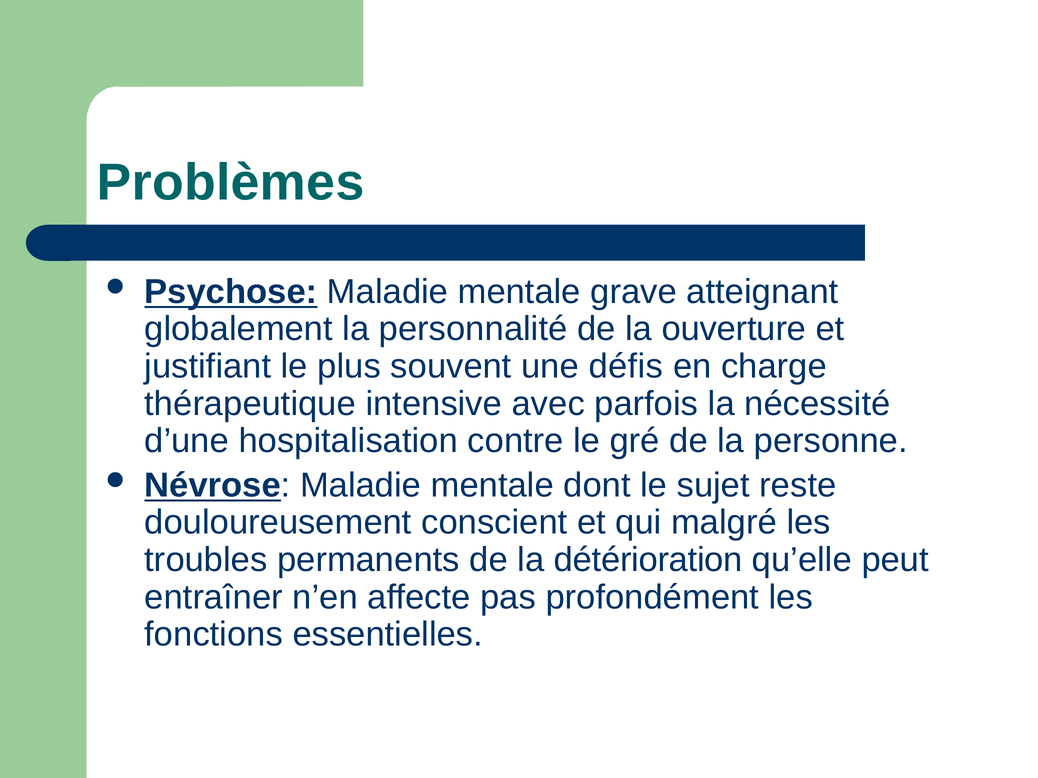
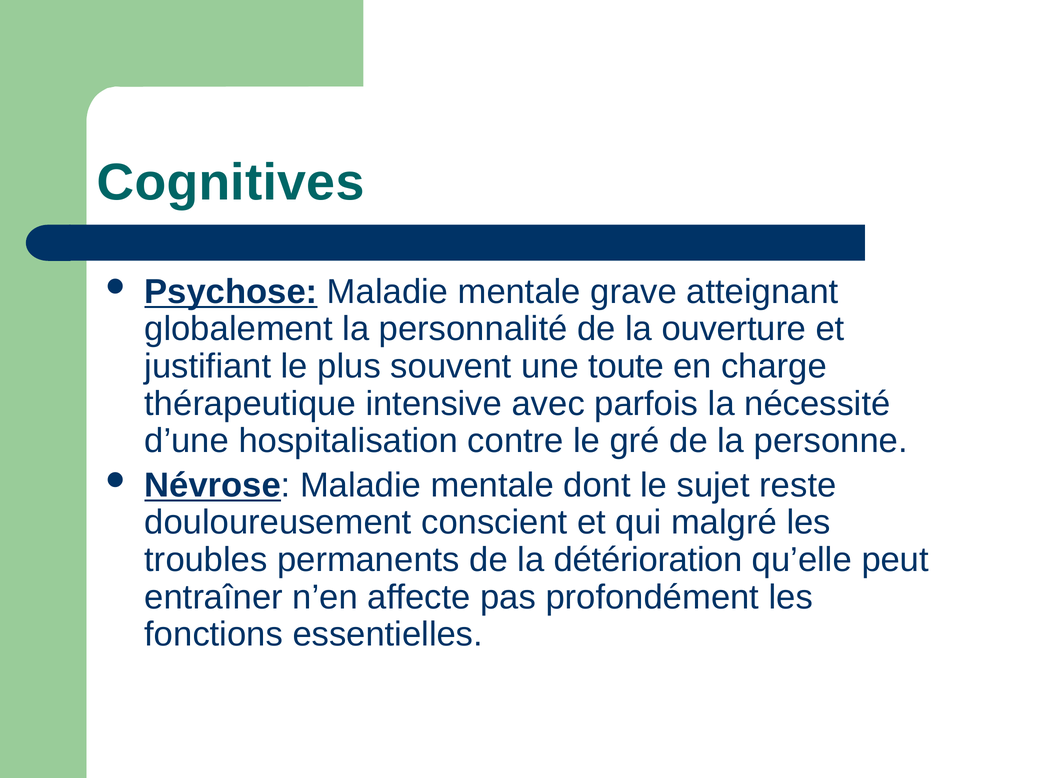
Problèmes: Problèmes -> Cognitives (231, 183)
défis: défis -> toute (626, 367)
